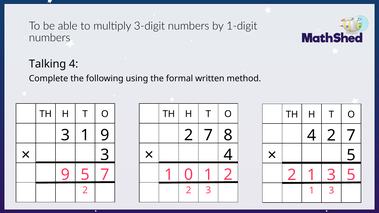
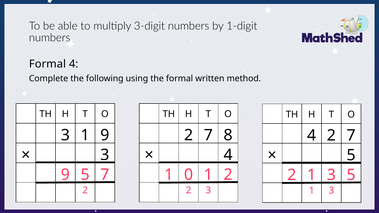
Talking: Talking -> Formal (47, 64)
